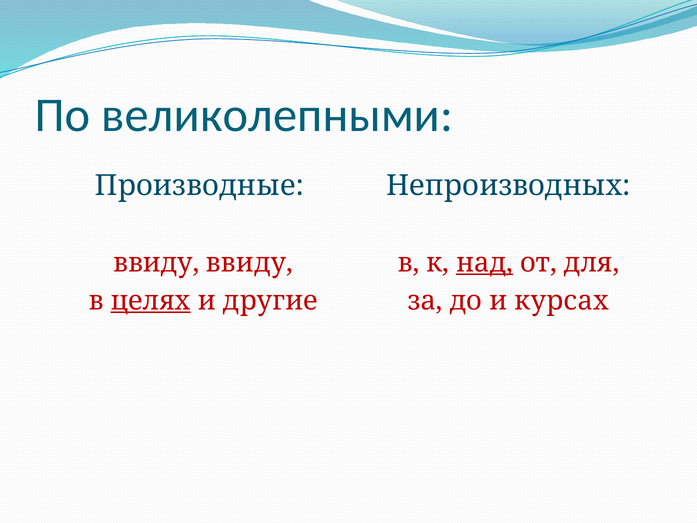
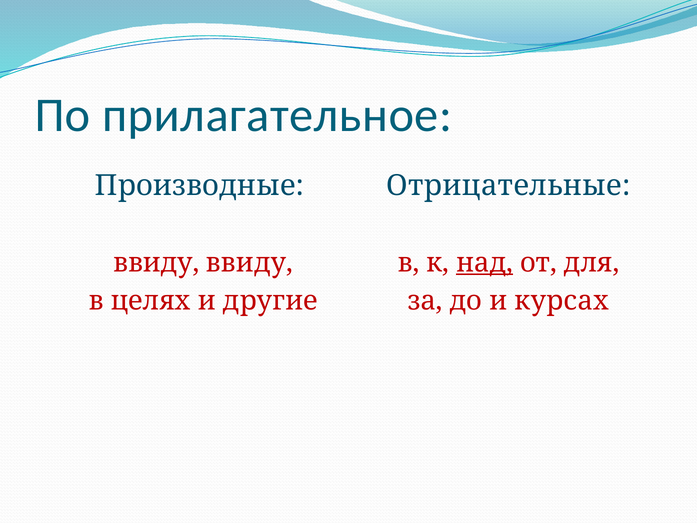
великолепными: великолепными -> прилагательное (277, 115)
Непроизводных: Непроизводных -> Отрицательные (508, 186)
целях underline: present -> none (151, 300)
